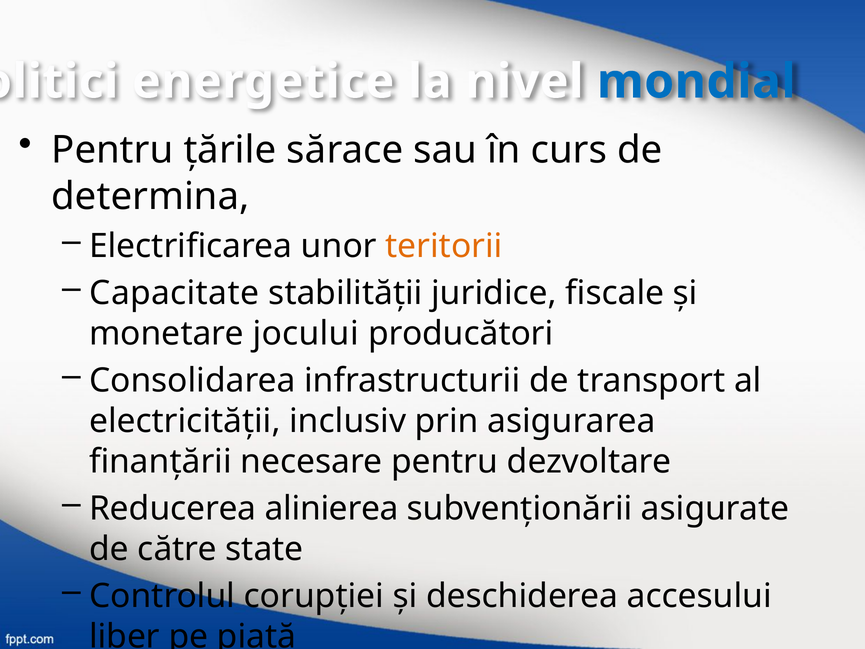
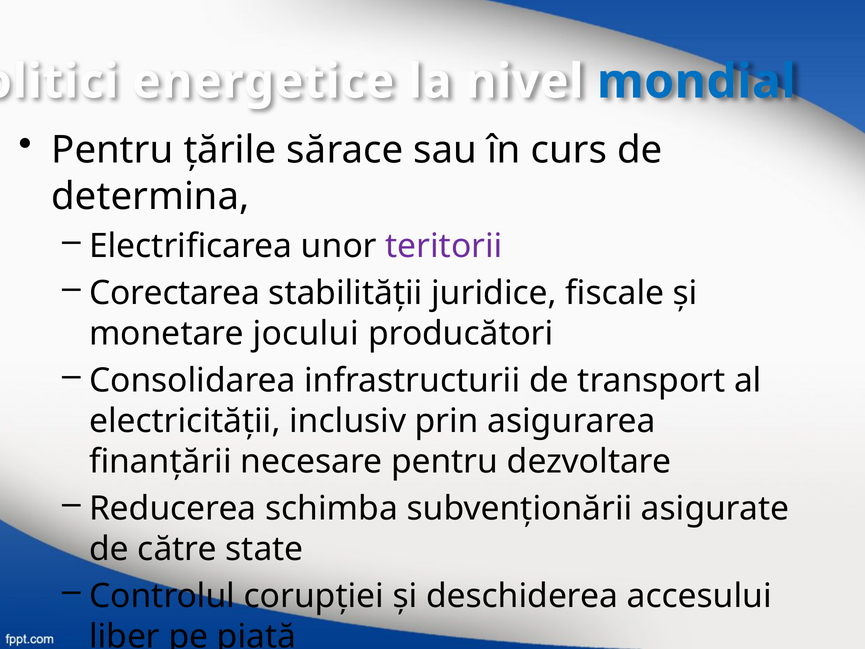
teritorii colour: orange -> purple (444, 246)
Capacitate: Capacitate -> Corectarea (175, 293)
alinierea: alinierea -> schimba (332, 508)
